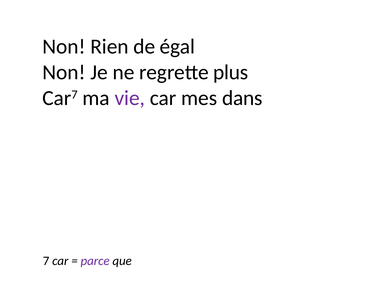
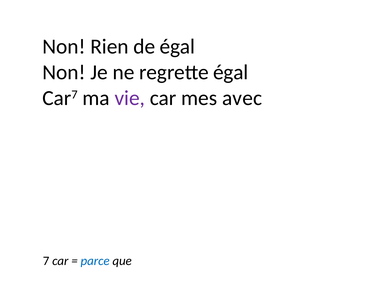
regrette plus: plus -> égal (231, 72)
dans: dans -> avec (242, 98)
parce colour: purple -> blue (95, 261)
